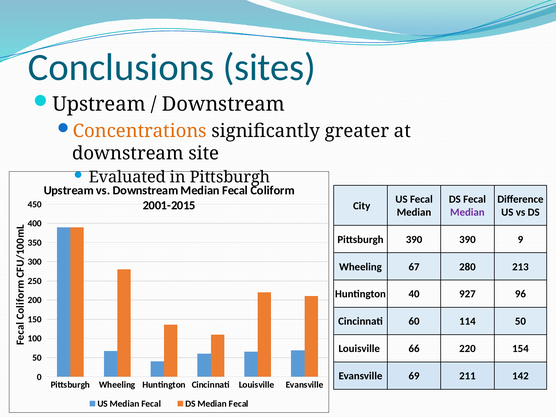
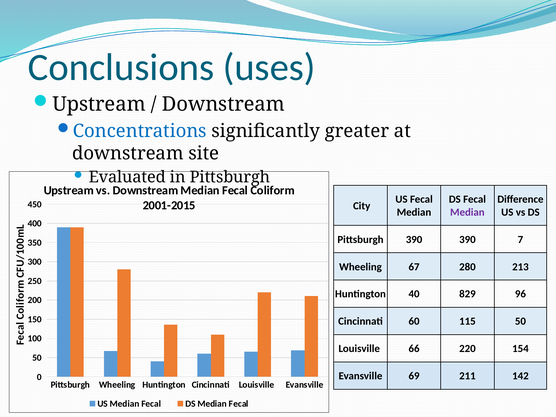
sites: sites -> uses (269, 68)
Concentrations colour: orange -> blue (140, 131)
9: 9 -> 7 (520, 239)
927: 927 -> 829 (467, 294)
114: 114 -> 115 (467, 321)
